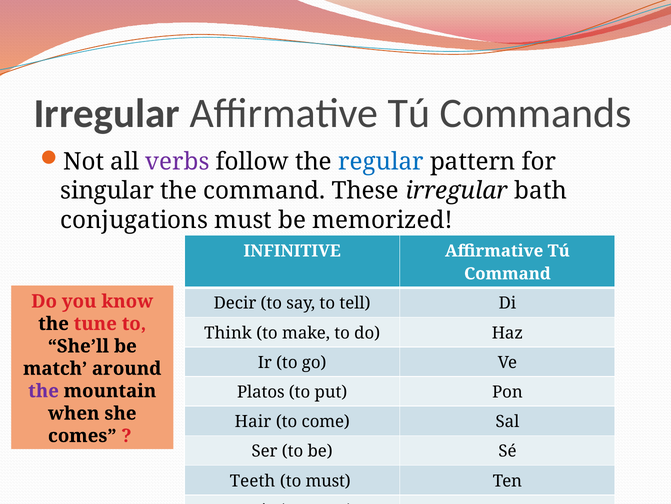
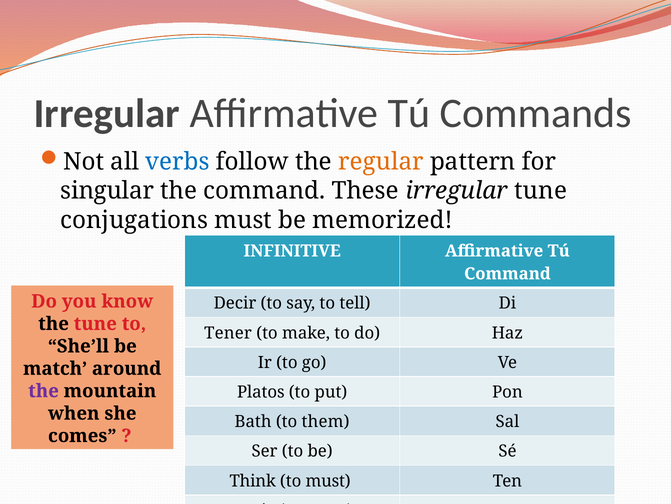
verbs colour: purple -> blue (178, 162)
regular colour: blue -> orange (381, 162)
irregular bath: bath -> tune (541, 191)
Think: Think -> Tener (228, 333)
Hair: Hair -> Bath (253, 421)
come: come -> them (326, 421)
Teeth: Teeth -> Think (253, 480)
